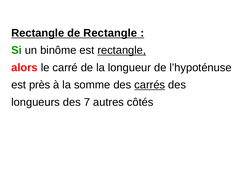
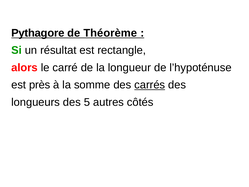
Rectangle: Rectangle -> Pythagore (38, 33)
de Rectangle: Rectangle -> Théorème (110, 33)
binôme: binôme -> résultat (58, 50)
rectangle underline: present -> none (122, 50)
7: 7 -> 5 (87, 102)
